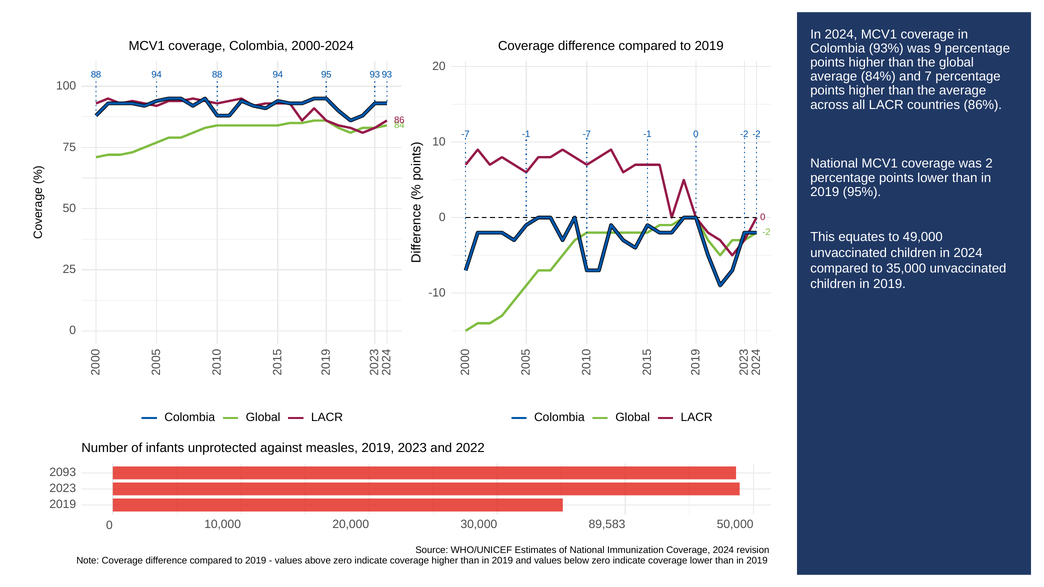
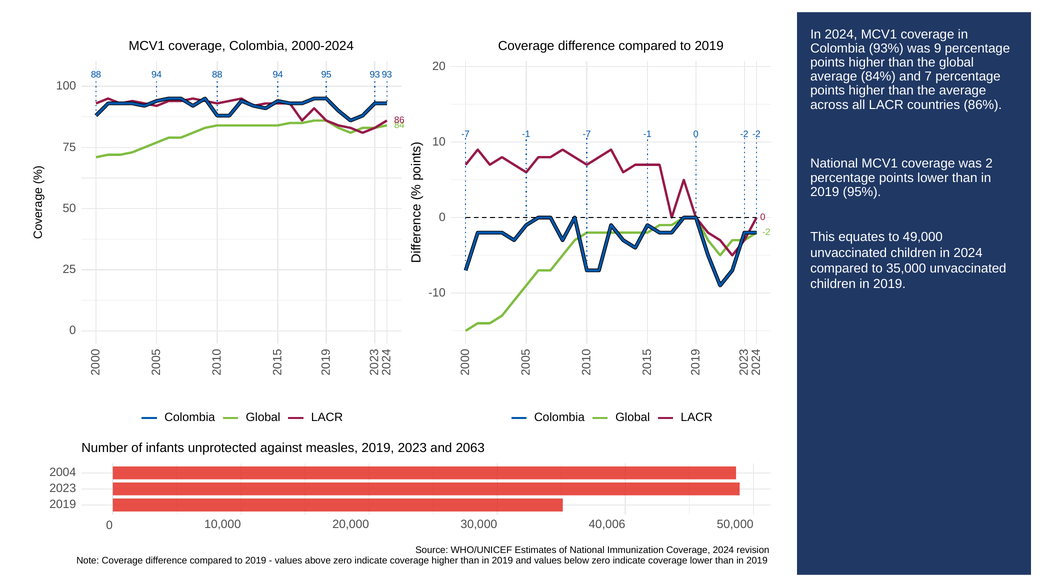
2022: 2022 -> 2063 (470, 448)
2093: 2093 -> 2004 (63, 473)
89,583: 89,583 -> 40,006 (607, 524)
